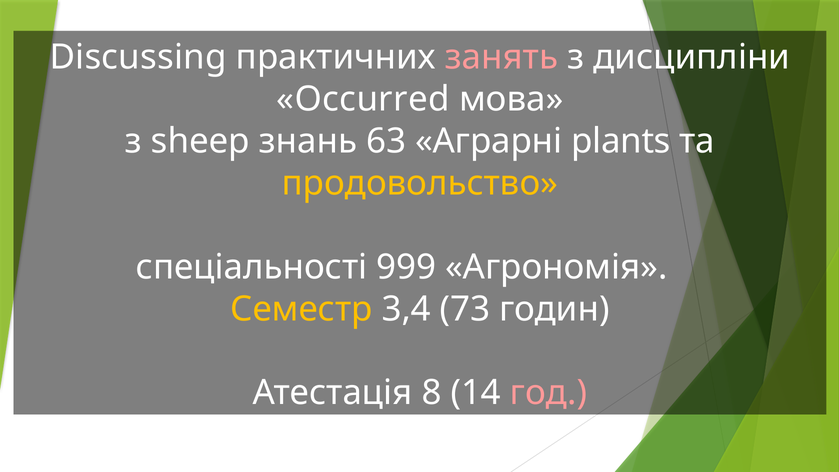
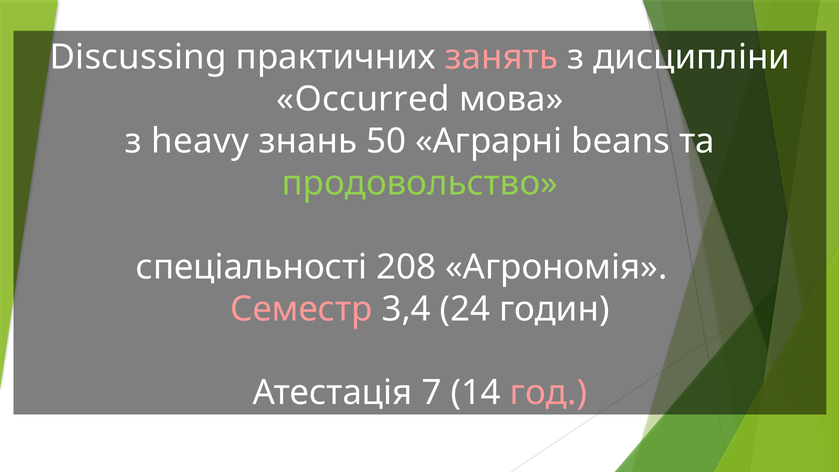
sheep: sheep -> heavy (200, 141)
63: 63 -> 50 (386, 141)
plants: plants -> beans (621, 141)
продовольство colour: yellow -> light green (420, 183)
999: 999 -> 208 (406, 267)
Семестр colour: yellow -> pink (301, 309)
73: 73 -> 24 (465, 309)
8: 8 -> 7 (432, 393)
